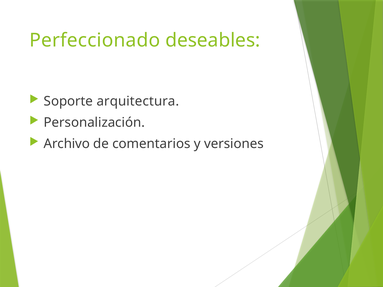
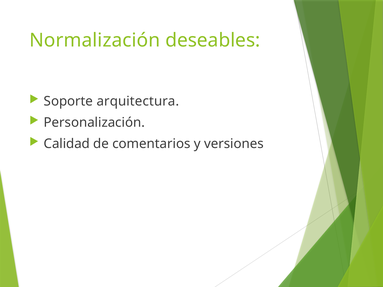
Perfeccionado: Perfeccionado -> Normalización (95, 40)
Archivo: Archivo -> Calidad (67, 144)
